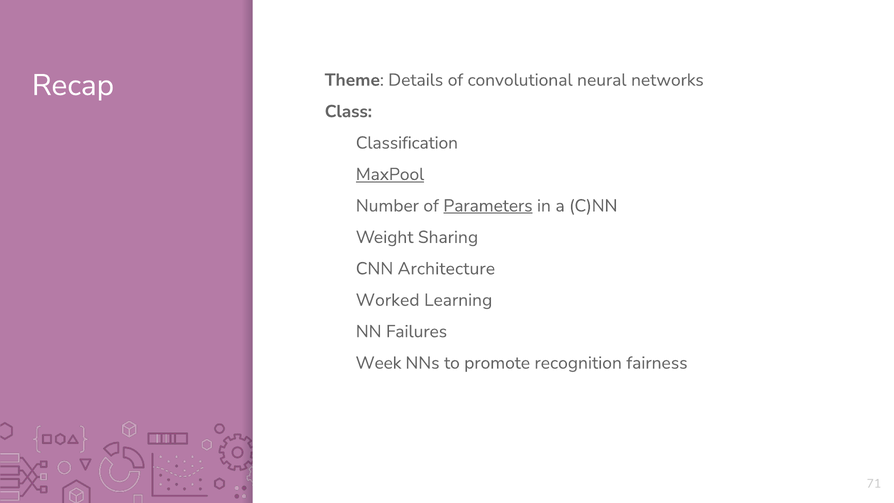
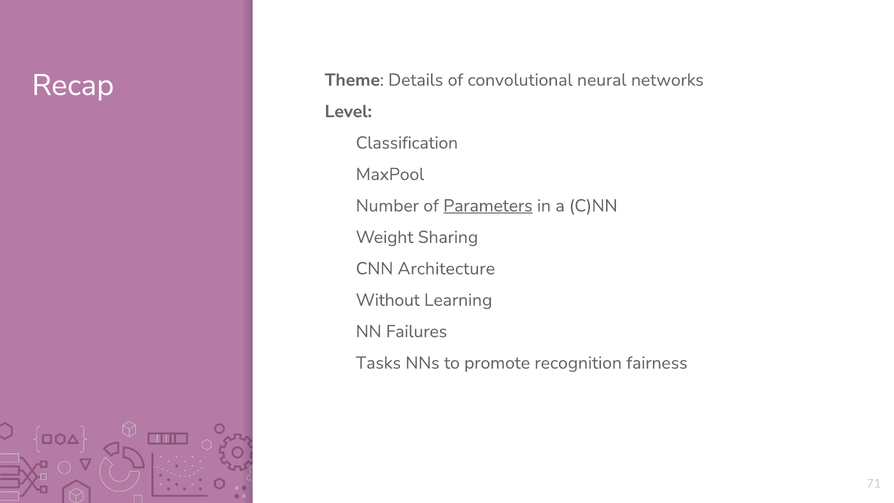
Class: Class -> Level (348, 111)
MaxPool underline: present -> none (390, 174)
Worked: Worked -> Without (388, 300)
Week: Week -> Tasks (378, 363)
